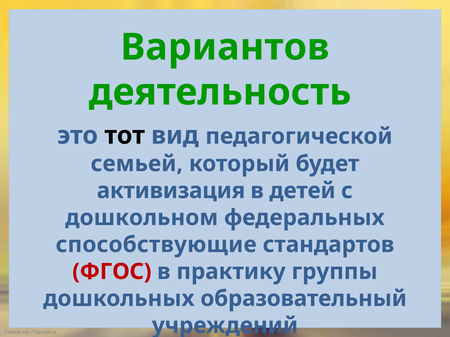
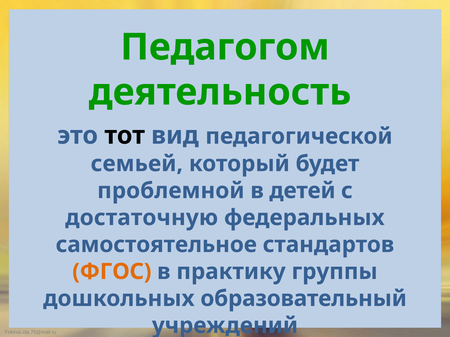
Вариантов: Вариантов -> Педагогом (225, 47)
активизация: активизация -> проблемной (171, 191)
дошкольном: дошкольном -> достаточную (142, 218)
способствующие: способствующие -> самостоятельное (156, 245)
ФГОС colour: red -> orange (112, 272)
